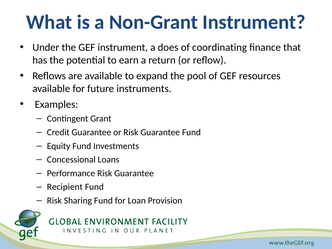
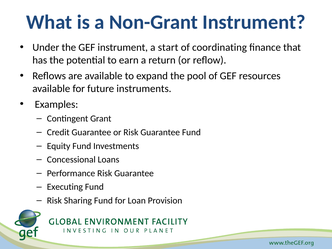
does: does -> start (168, 47)
Recipient: Recipient -> Executing (65, 187)
